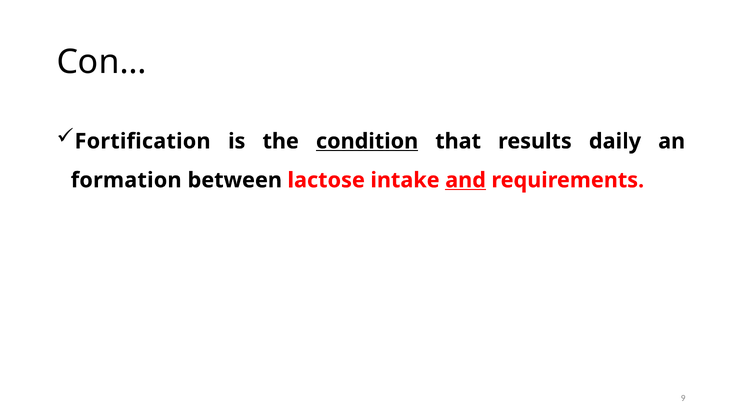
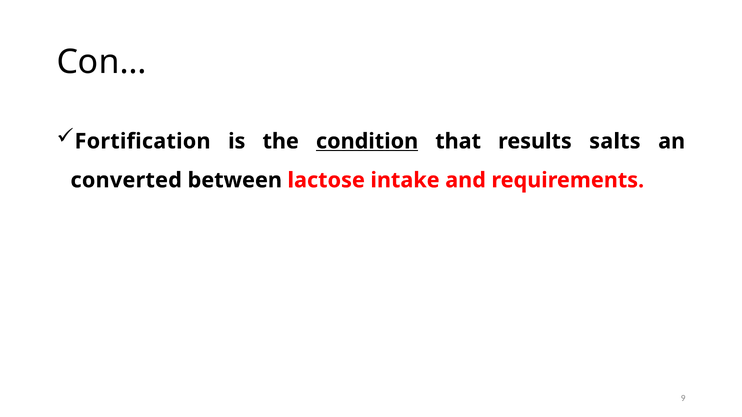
daily: daily -> salts (615, 141)
formation: formation -> converted (126, 180)
and underline: present -> none (466, 180)
